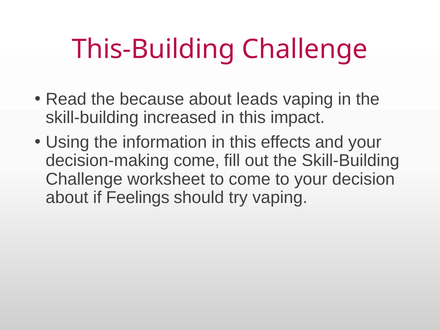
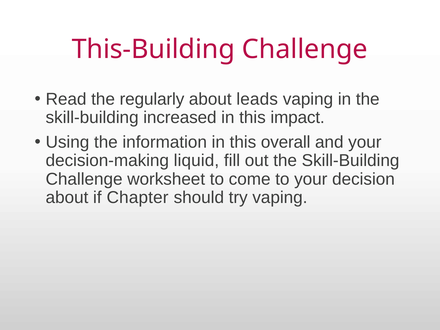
because: because -> regularly (152, 99)
effects: effects -> overall (286, 142)
decision-making come: come -> liquid (196, 161)
Feelings: Feelings -> Chapter (138, 198)
